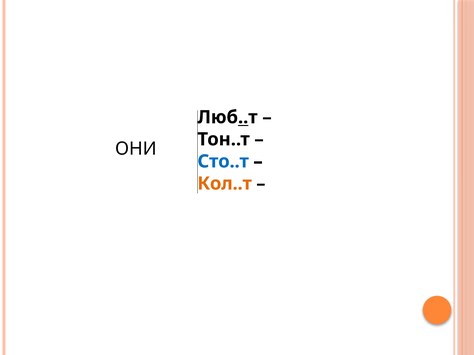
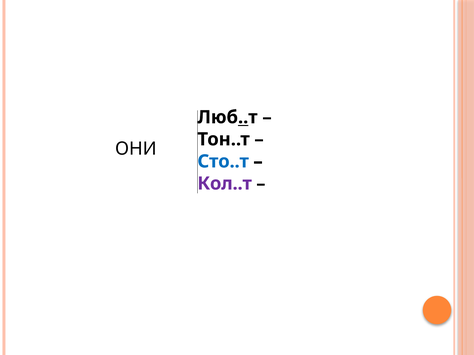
Кол..т colour: orange -> purple (225, 184)
